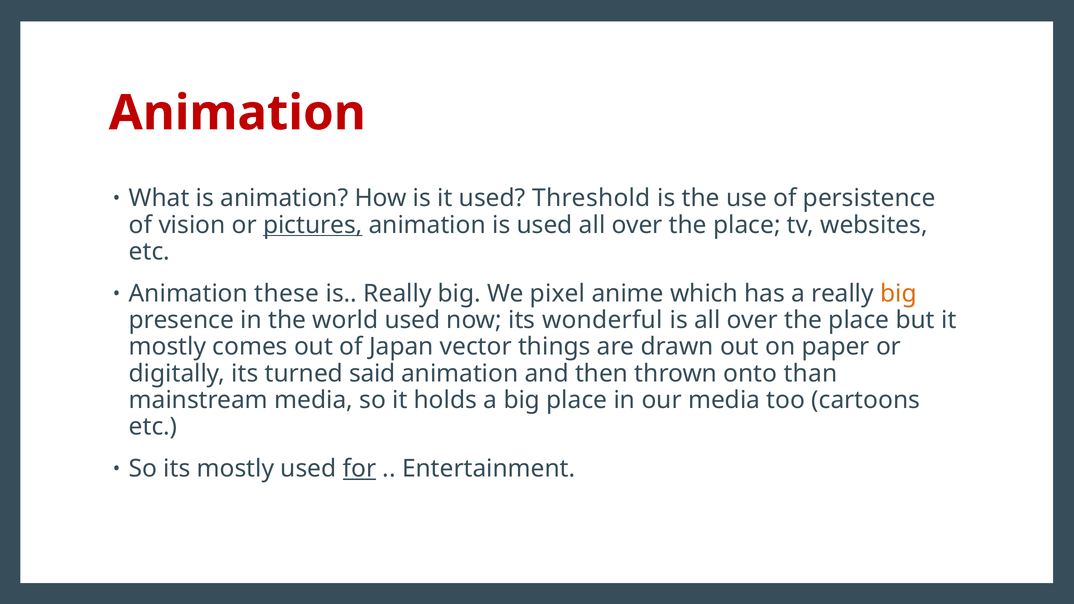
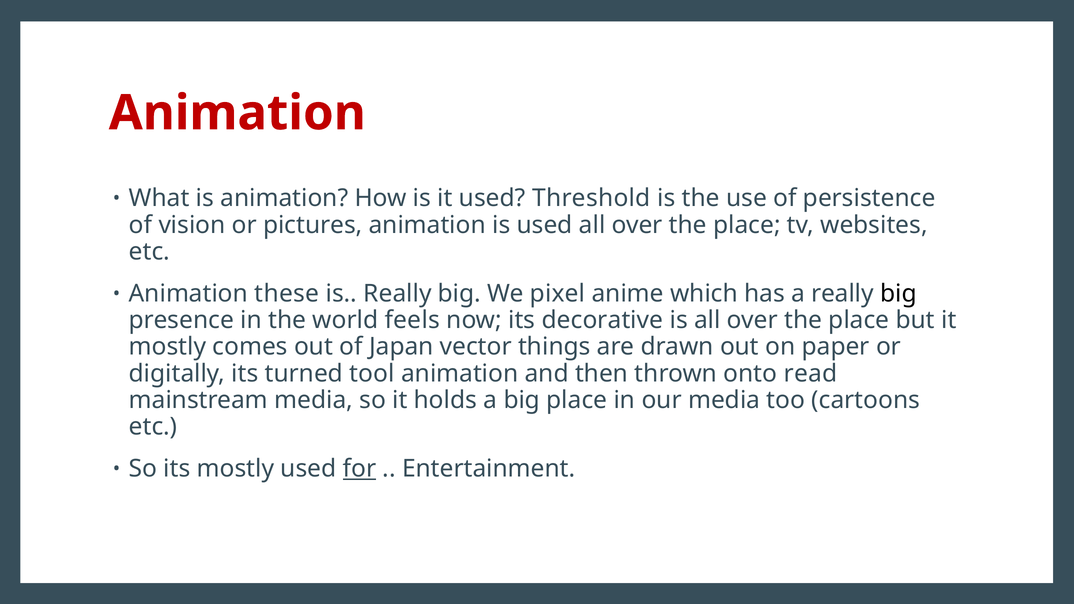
pictures underline: present -> none (313, 225)
big colour: orange -> black (898, 294)
world used: used -> feels (412, 320)
wonderful: wonderful -> decorative (602, 320)
said: said -> tool (372, 374)
than: than -> read (811, 374)
